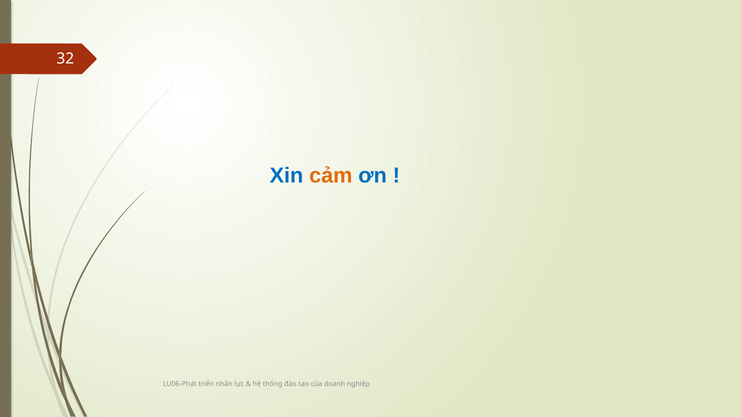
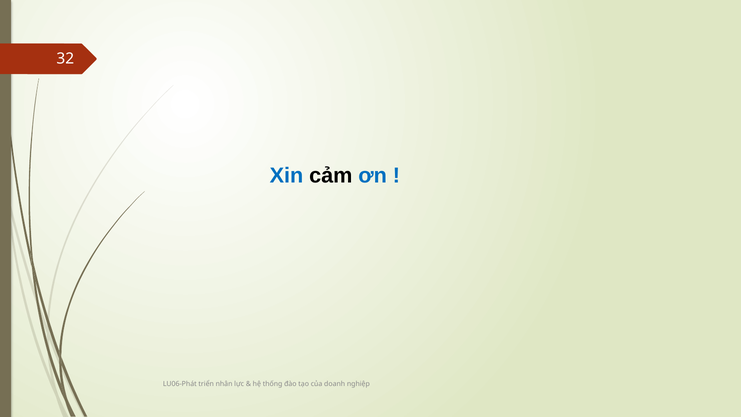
cảm colour: orange -> black (331, 175)
